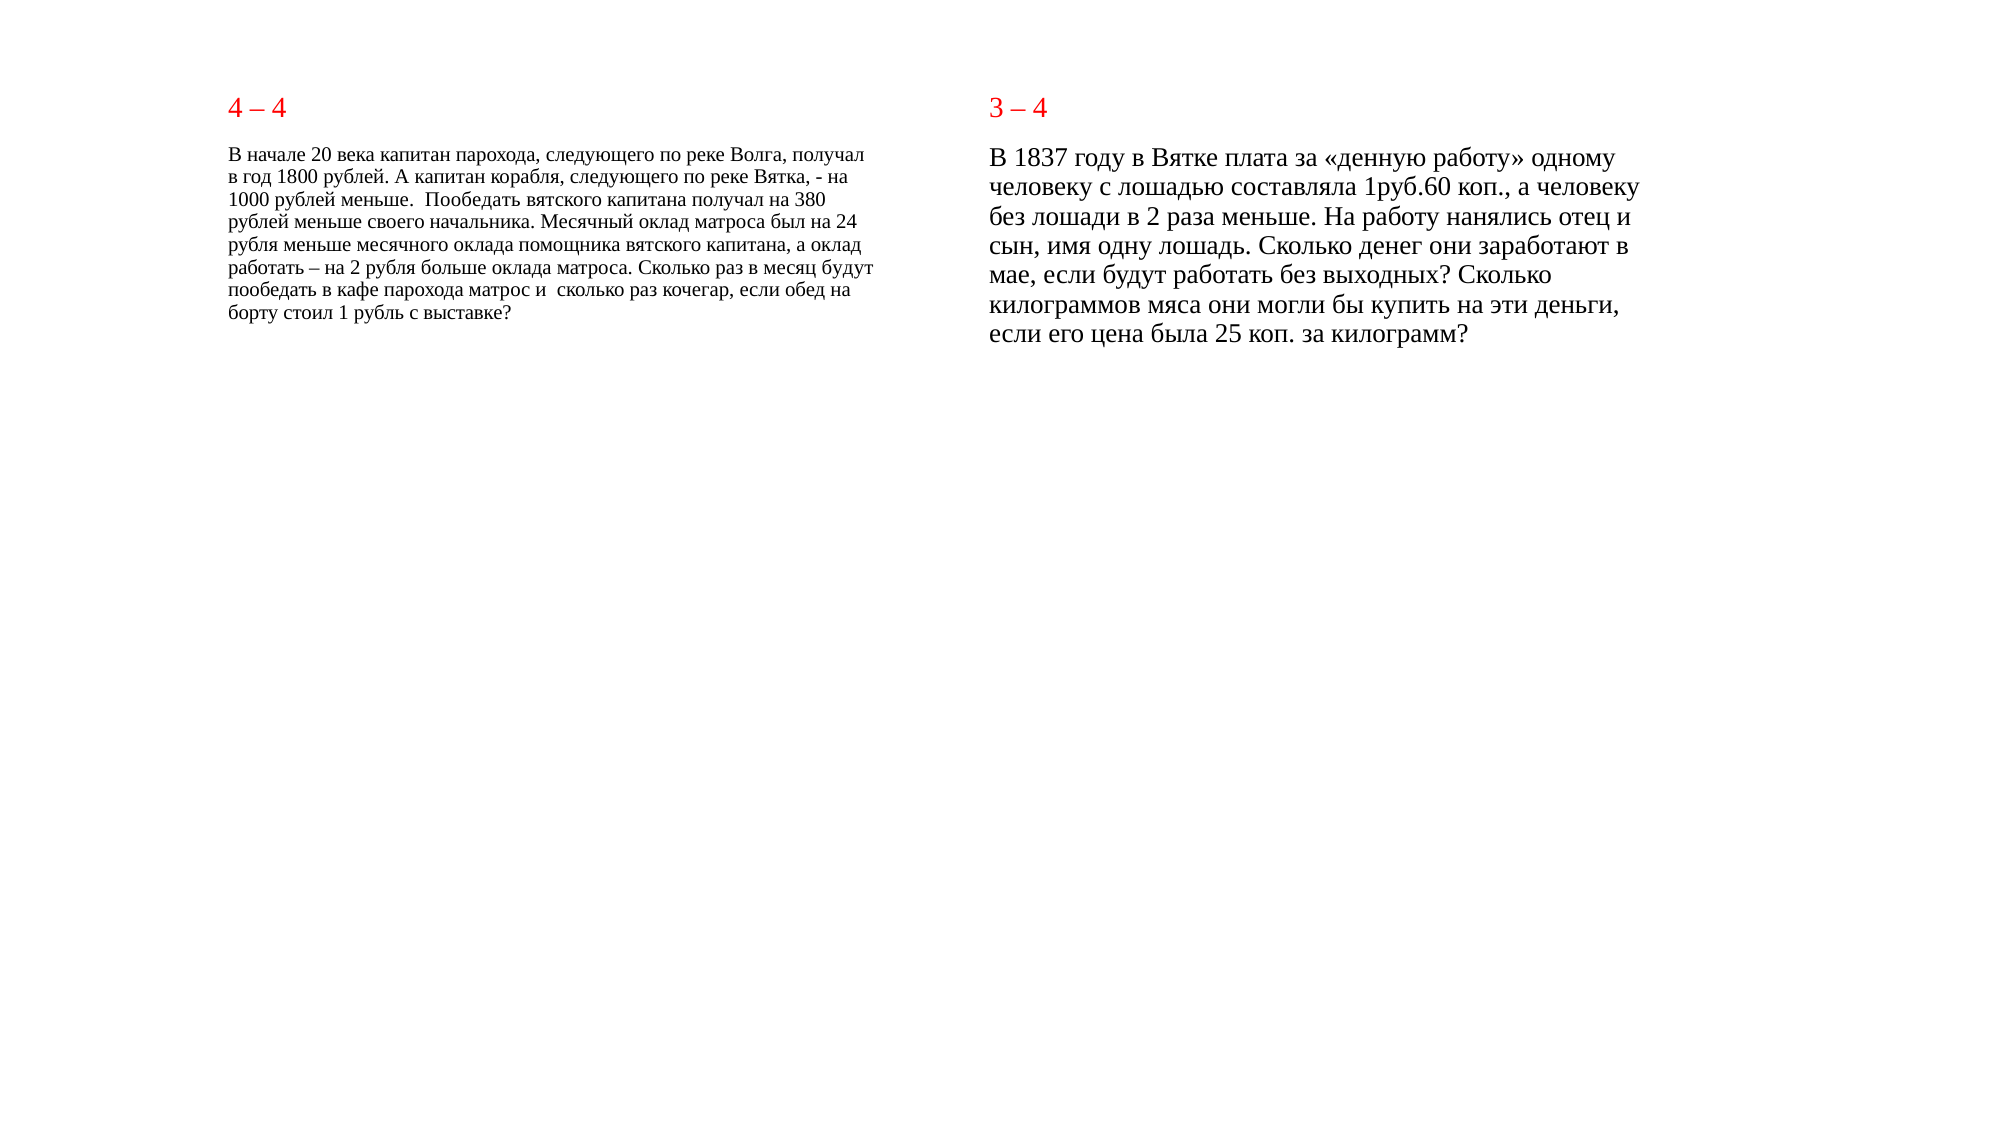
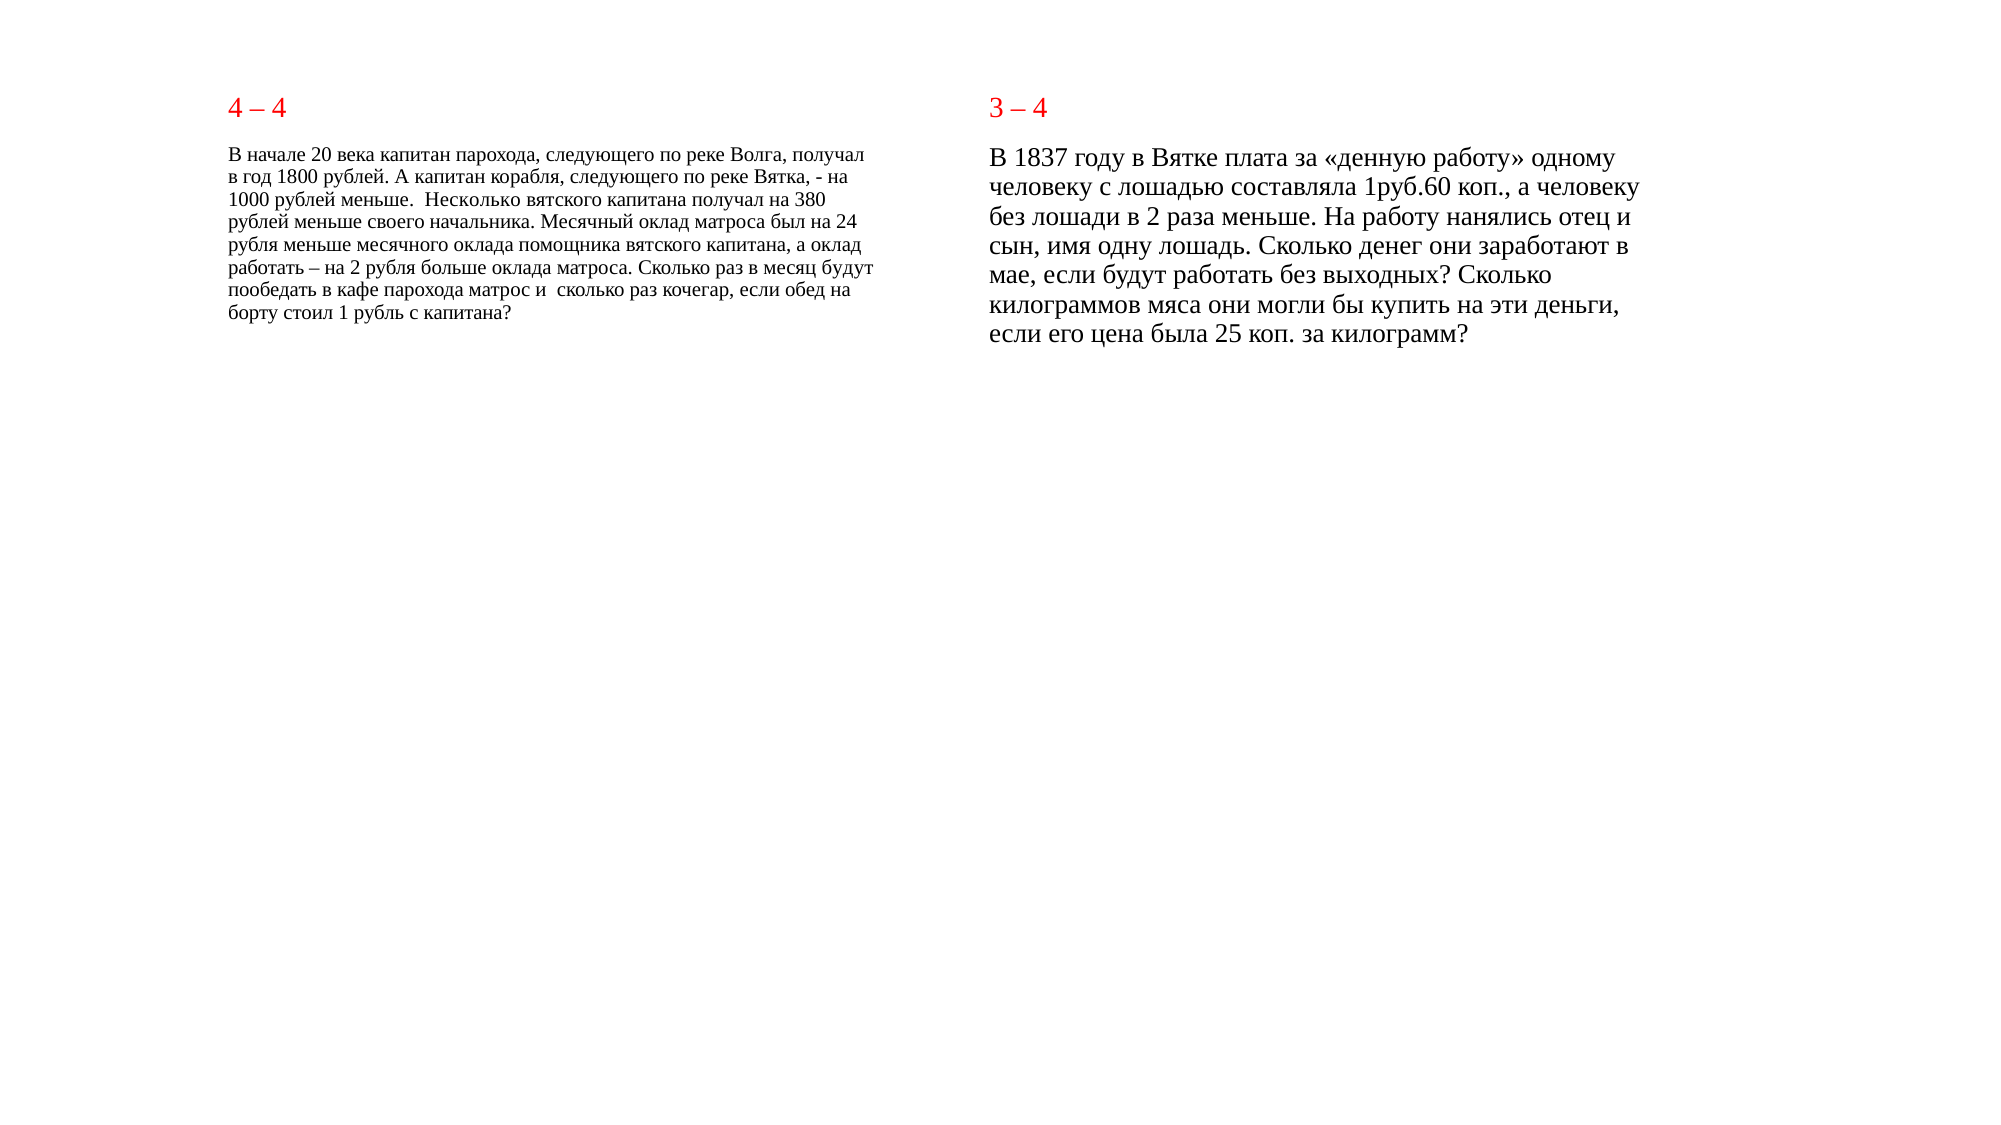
меньше Пообедать: Пообедать -> Несколько (473, 200)
с выставке: выставке -> капитана (468, 312)
